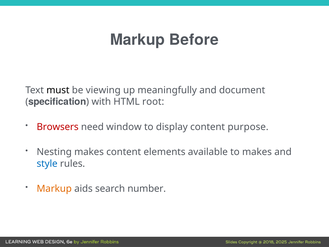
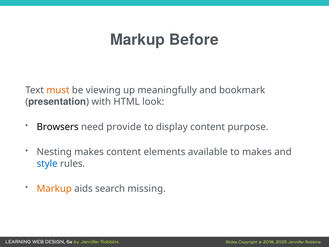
must colour: black -> orange (58, 90)
document: document -> bookmark (242, 90)
specification: specification -> presentation (57, 102)
root: root -> look (153, 102)
Browsers colour: red -> black (58, 127)
window: window -> provide (124, 127)
number: number -> missing (147, 188)
